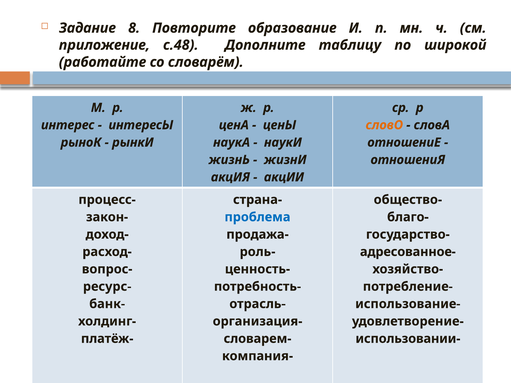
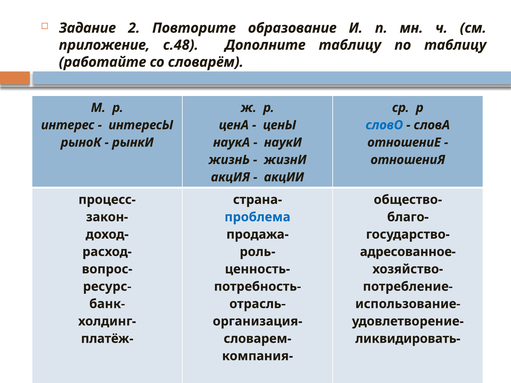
8: 8 -> 2 (134, 28)
по широкой: широкой -> таблицу (455, 45)
словО colour: orange -> blue (384, 125)
использовании-: использовании- -> ликвидировать- (408, 339)
